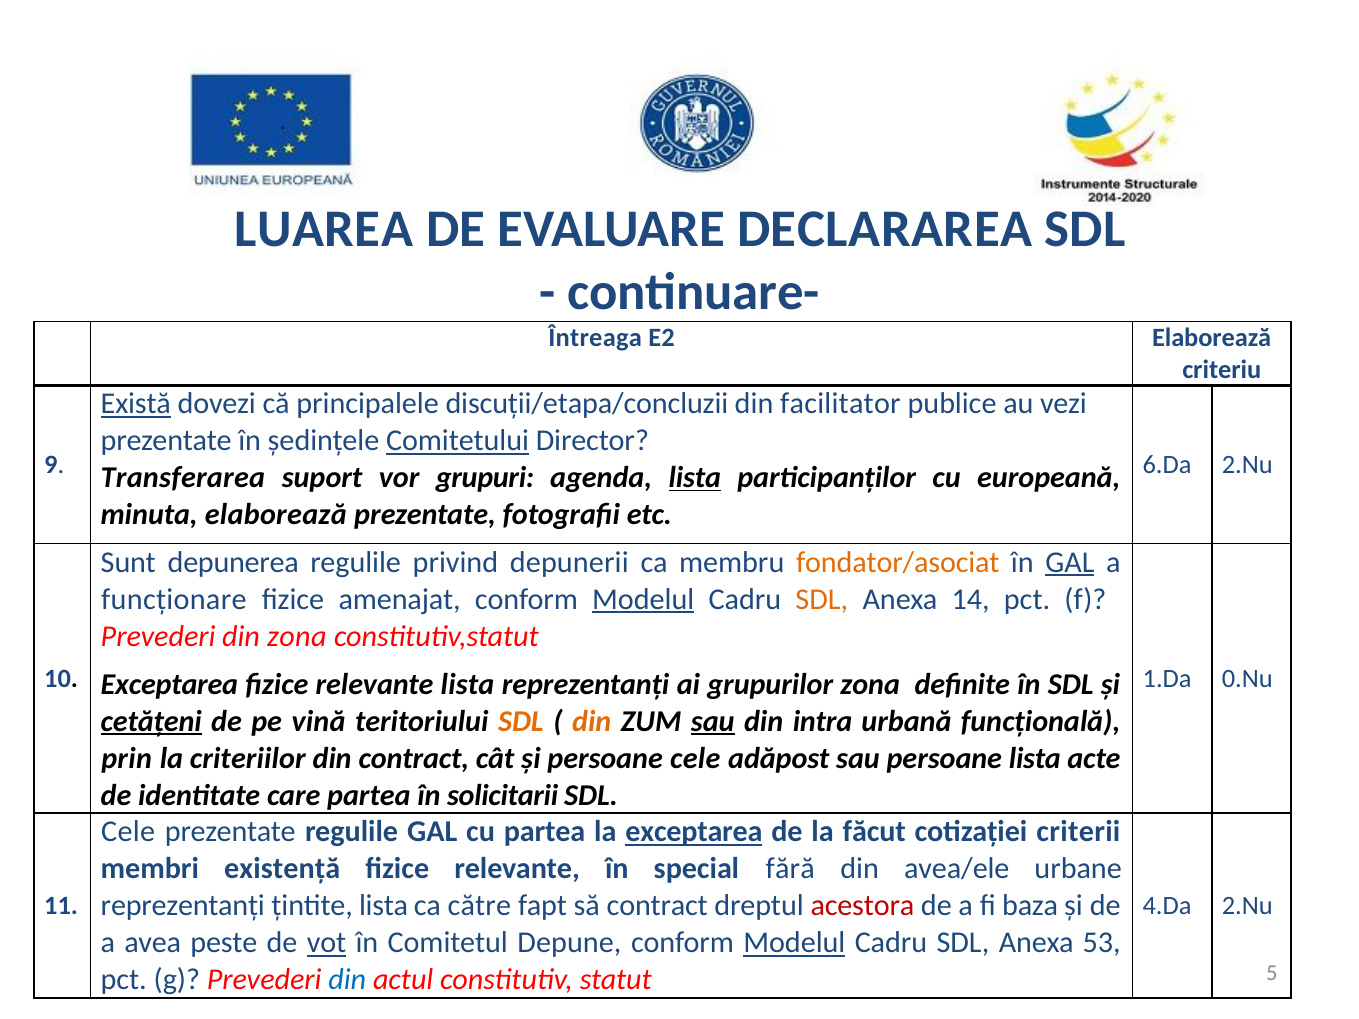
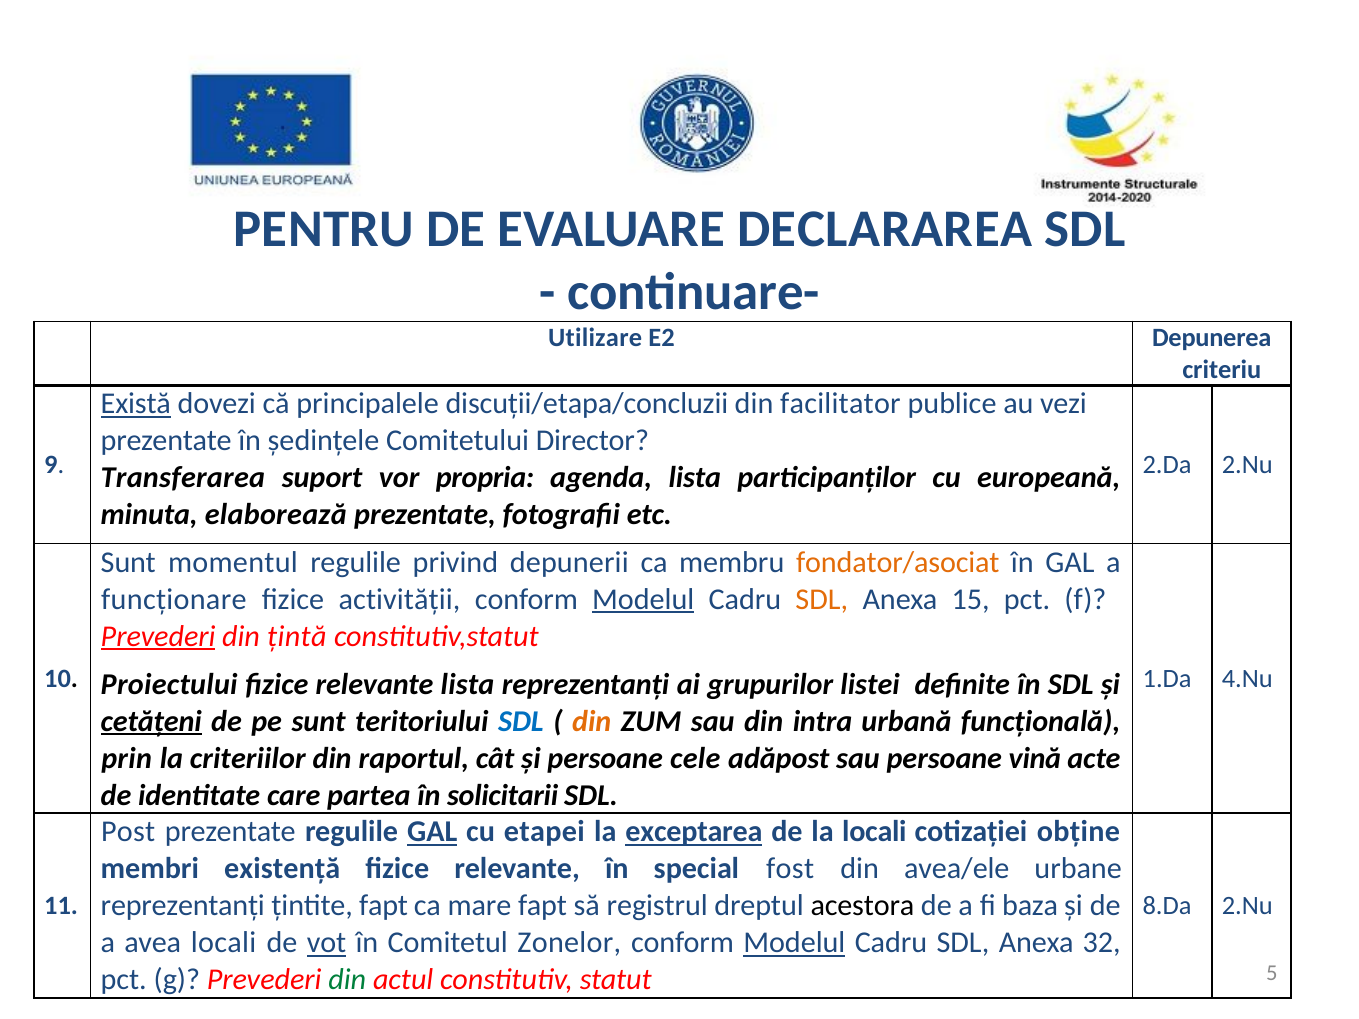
LUAREA: LUAREA -> PENTRU (324, 229)
Întreaga: Întreaga -> Utilizare (595, 338)
E2 Elaborează: Elaborează -> Depunerea (1212, 338)
Comitetului underline: present -> none (458, 441)
6.Da: 6.Da -> 2.Da (1167, 465)
grupuri: grupuri -> propria (485, 478)
lista underline: present -> none (695, 478)
depunerea: depunerea -> momentul (233, 562)
GAL underline: present -> none (1070, 562)
amenajat: amenajat -> activității (400, 599)
14: 14 -> 15 (971, 599)
Prevederi underline: none -> present (158, 636)
din zona: zona -> țintă (297, 636)
0.Nu: 0.Nu -> 4.Nu (1247, 679)
Exceptarea: Exceptarea -> Proiectului (169, 685)
grupurilor zona: zona -> listei (870, 685)
pe vină: vină -> sunt (319, 721)
SDL colour: orange -> blue (521, 721)
sau underline: present -> none (713, 721)
din contract: contract -> raportul (414, 758)
persoane lista: lista -> vină (1035, 758)
Cele: Cele -> Post (128, 832)
GAL underline: none -> present (432, 832)
cu partea: partea -> etapei (544, 832)
la făcut: făcut -> locali (874, 832)
criterii: criterii -> obține (1078, 832)
fără: fără -> fost (790, 869)
țintite lista: lista -> fapt (384, 906)
către: către -> mare (479, 906)
să contract: contract -> registrul (657, 906)
acestora colour: red -> black (862, 906)
4.Da: 4.Da -> 8.Da (1167, 906)
avea peste: peste -> locali (224, 943)
Depune: Depune -> Zonelor (569, 943)
53: 53 -> 32 (1102, 943)
din colour: blue -> green (347, 980)
